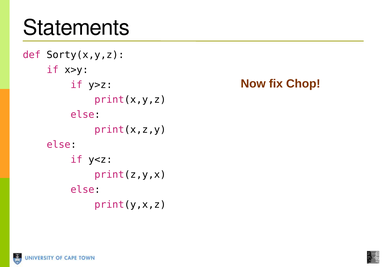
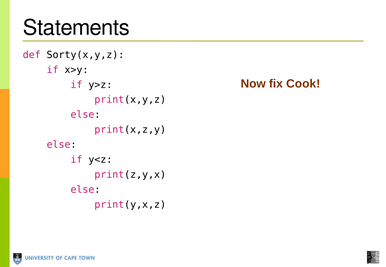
Chop: Chop -> Cook (303, 84)
